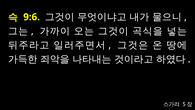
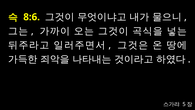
9:6: 9:6 -> 8:6 (32, 17)
